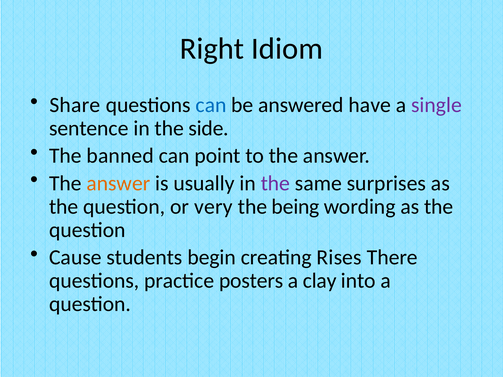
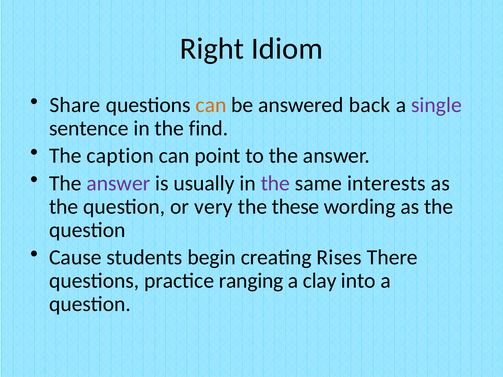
can colour: blue -> orange (211, 105)
have: have -> back (370, 105)
side: side -> find (209, 128)
banned: banned -> caption (120, 156)
answer colour: orange -> purple (118, 183)
surprises: surprises -> interests (386, 183)
being: being -> these (296, 207)
posters: posters -> ranging (251, 281)
